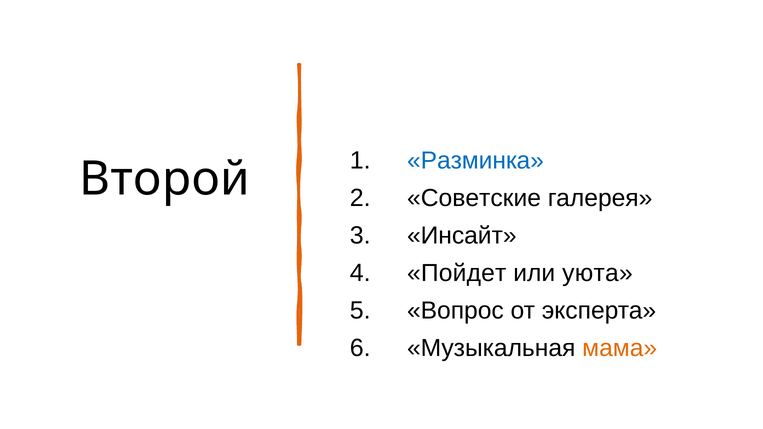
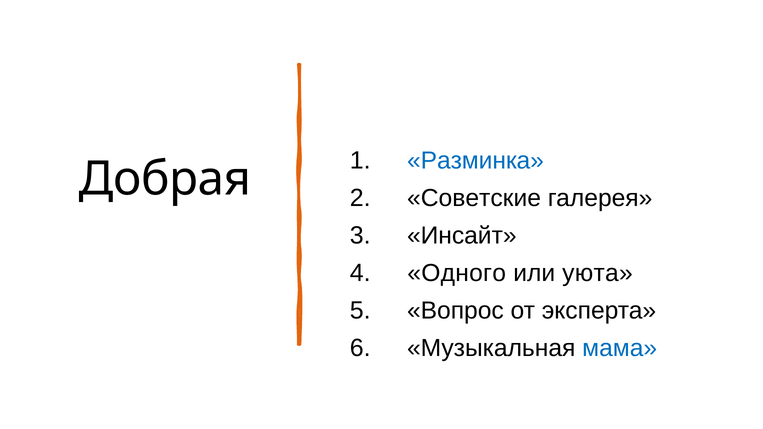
Второй: Второй -> Добрая (165, 179)
Пойдет: Пойдет -> Одного (457, 273)
мама colour: orange -> blue (620, 348)
